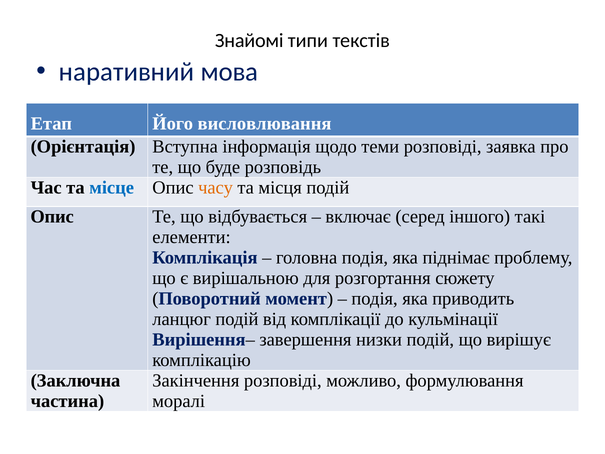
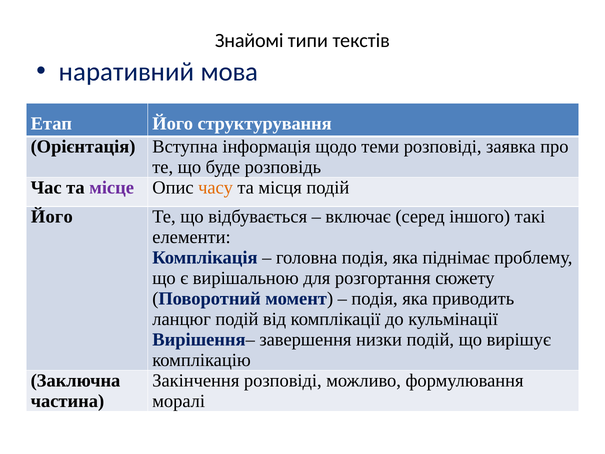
висловлювання: висловлювання -> структурування (265, 124)
місце colour: blue -> purple (112, 188)
Опис: Опис -> Його (52, 217)
